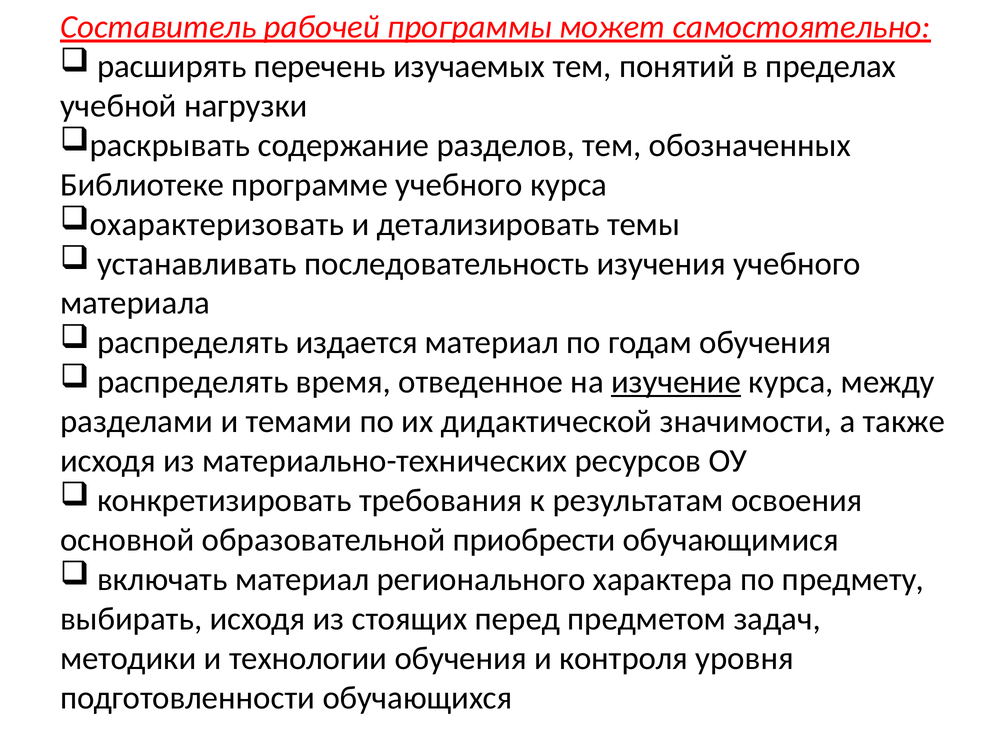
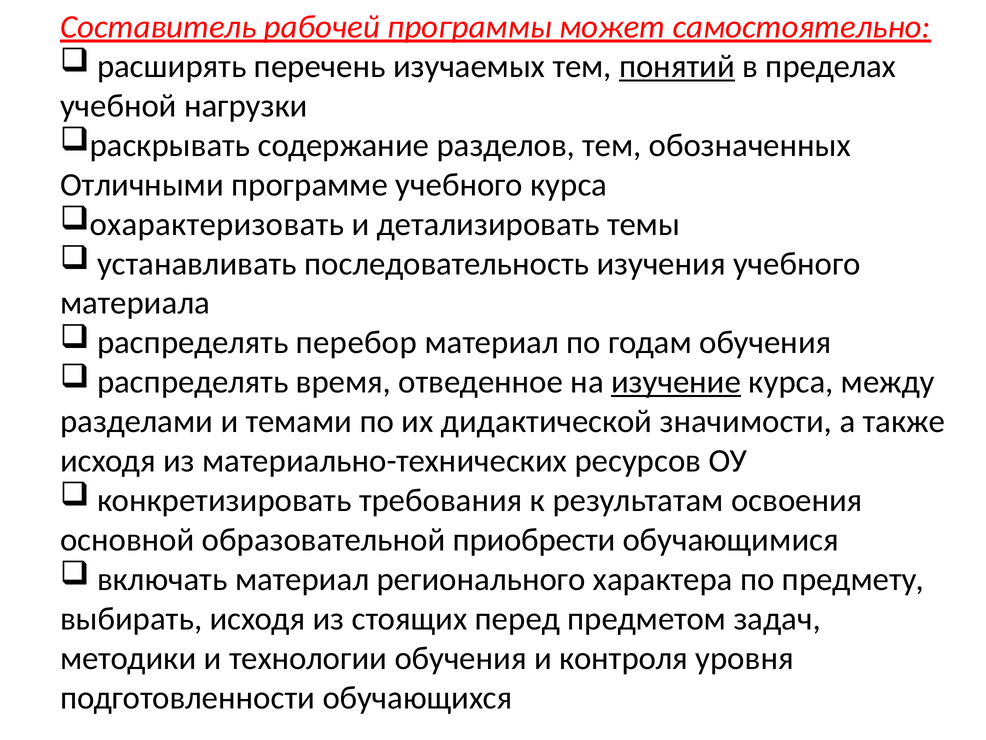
понятий underline: none -> present (677, 66)
Библиотеке: Библиотеке -> Отличными (142, 185)
издается: издается -> перебор (356, 342)
